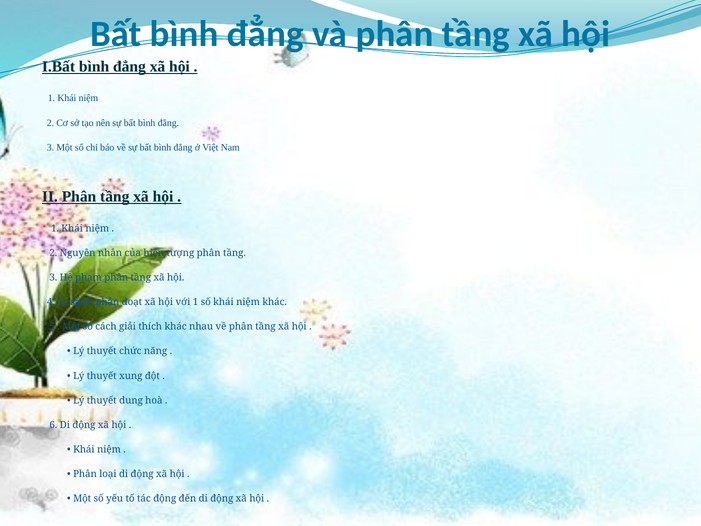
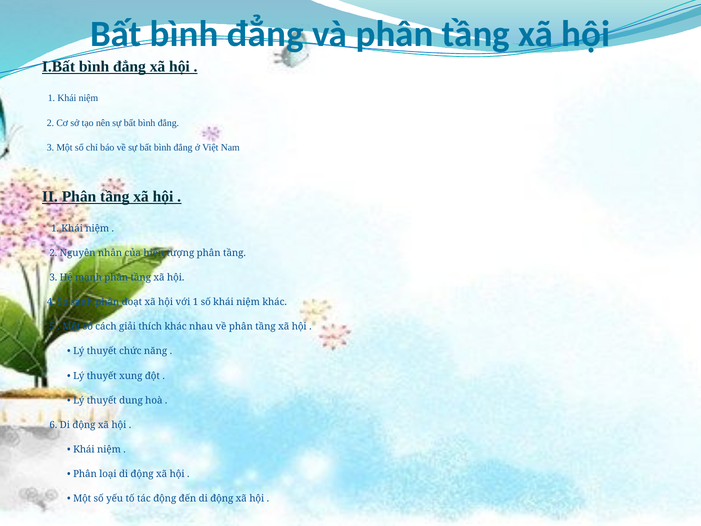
phạm: phạm -> mạnh (88, 277)
